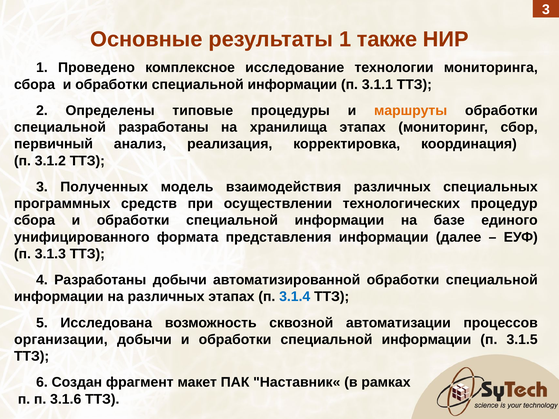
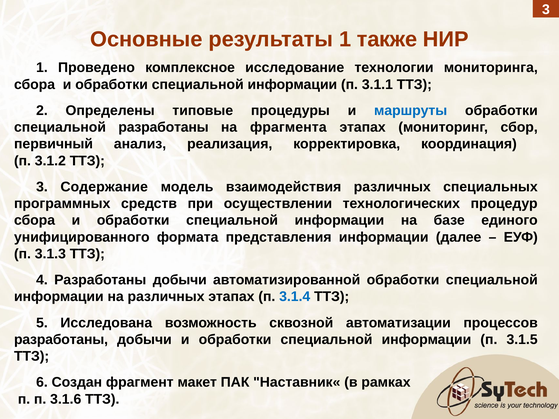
маршруты colour: orange -> blue (411, 111)
хранилища: хранилища -> фрагмента (288, 127)
Полученных: Полученных -> Содержание (104, 187)
организации: организации -> разработаны (61, 340)
